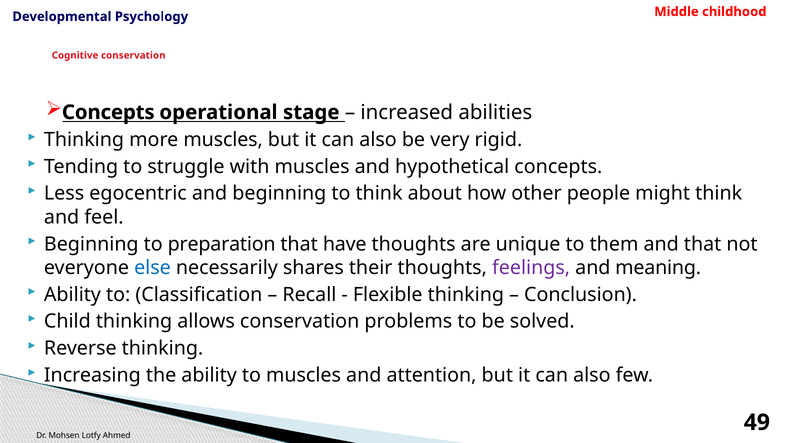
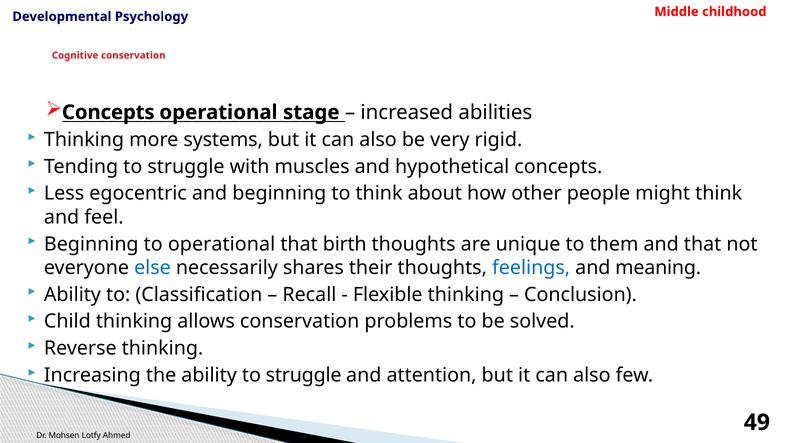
more muscles: muscles -> systems (223, 140)
to preparation: preparation -> operational (222, 244)
have: have -> birth (345, 244)
feelings colour: purple -> blue (531, 267)
ability to muscles: muscles -> struggle (304, 375)
